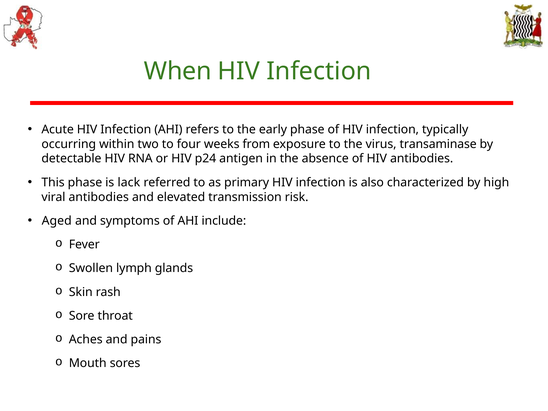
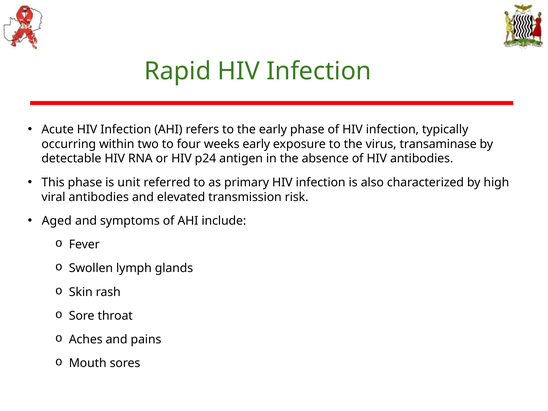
When: When -> Rapid (178, 71)
weeks from: from -> early (256, 144)
lack: lack -> unit (129, 182)
